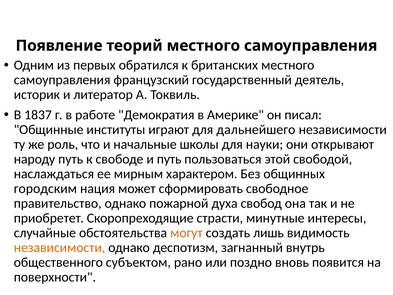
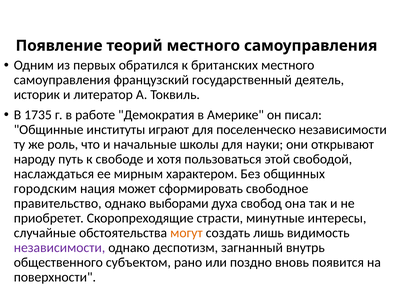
1837: 1837 -> 1735 (38, 115)
дальнейшего: дальнейшего -> поселенческо (256, 130)
и путь: путь -> хотя (169, 159)
пожарной: пожарной -> выборами (179, 203)
независимости colour: orange -> purple (59, 247)
